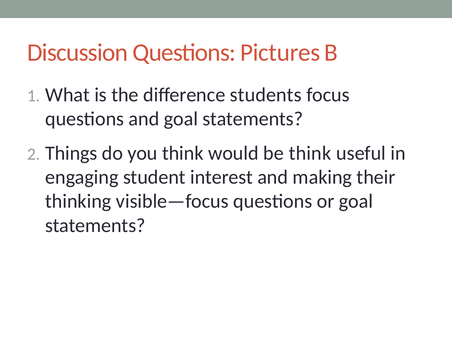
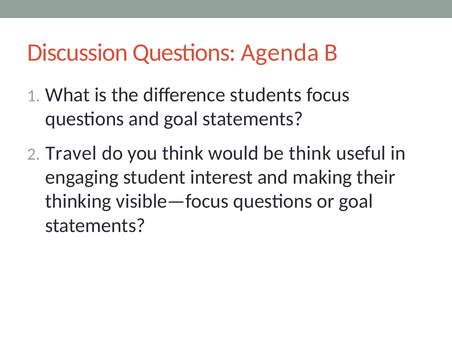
Pictures: Pictures -> Agenda (280, 53)
Things: Things -> Travel (71, 153)
